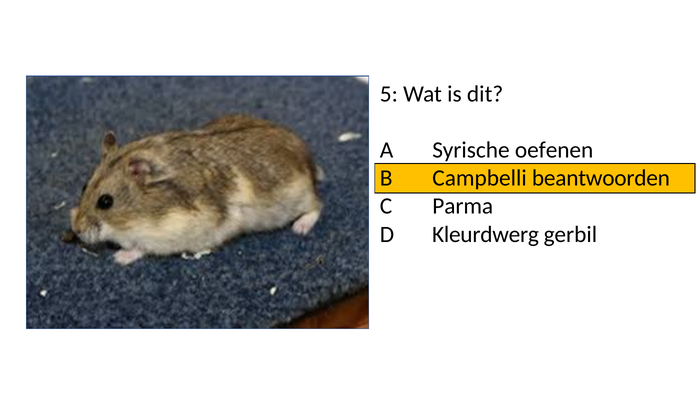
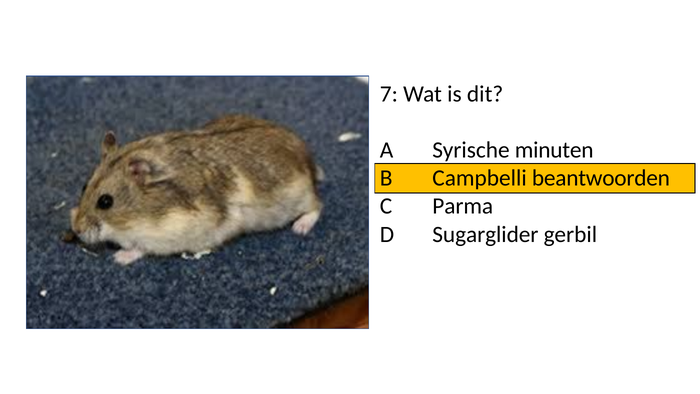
5: 5 -> 7 (389, 94)
oefenen: oefenen -> minuten (554, 150)
Kleurdwerg: Kleurdwerg -> Sugarglider (485, 234)
